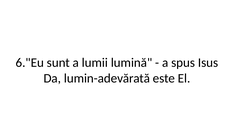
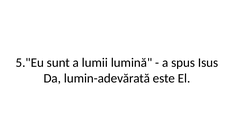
6."Eu: 6."Eu -> 5."Eu (30, 62)
